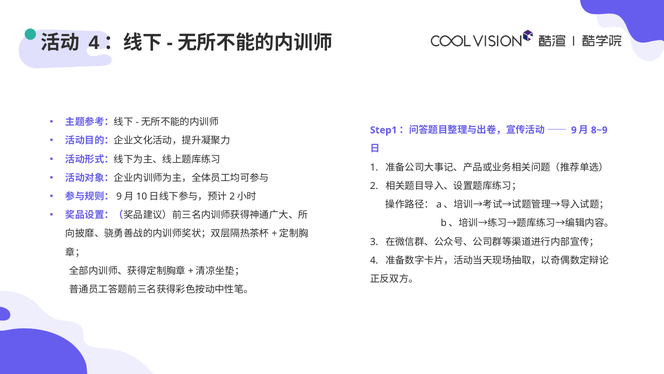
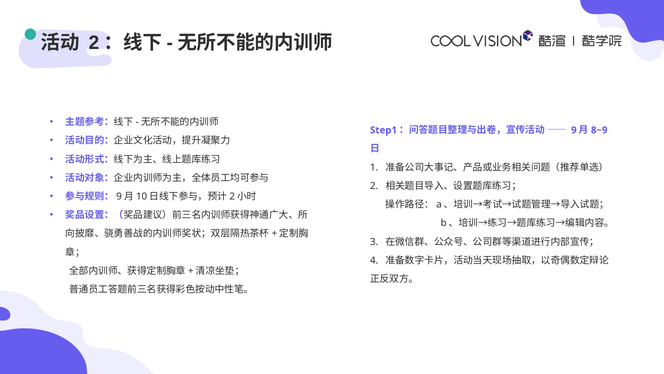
4: 4 -> 2 (94, 43)
